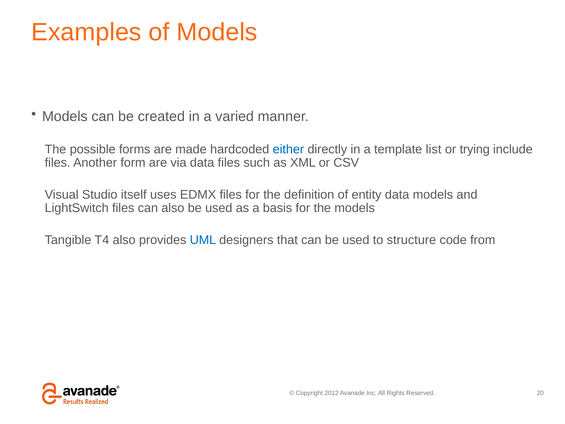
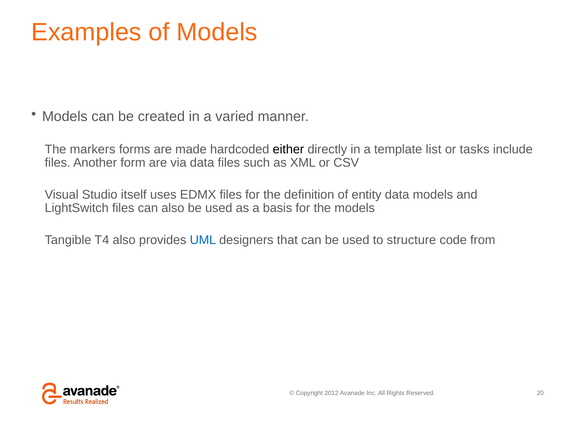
possible: possible -> markers (93, 149)
either colour: blue -> black (288, 149)
trying: trying -> tasks (475, 149)
